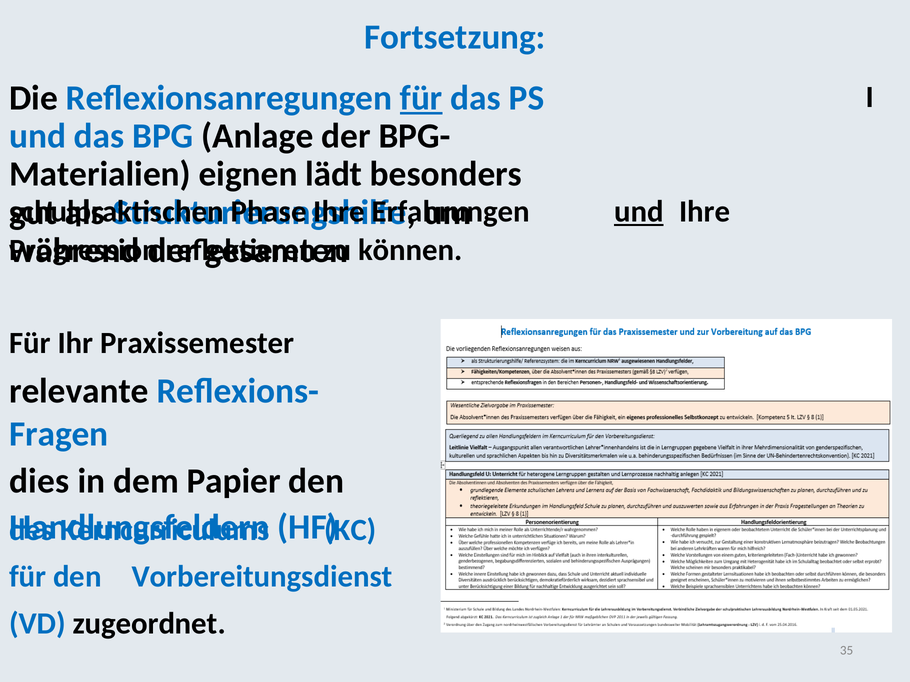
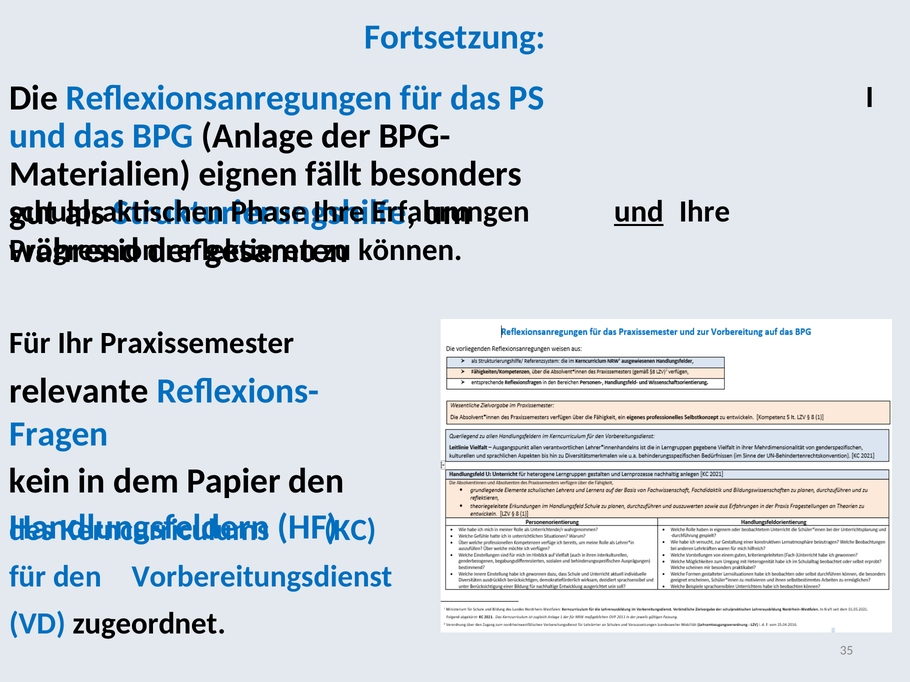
für underline: present -> none (421, 98)
lädt: lädt -> fällt (334, 174)
dies: dies -> kein (40, 481)
